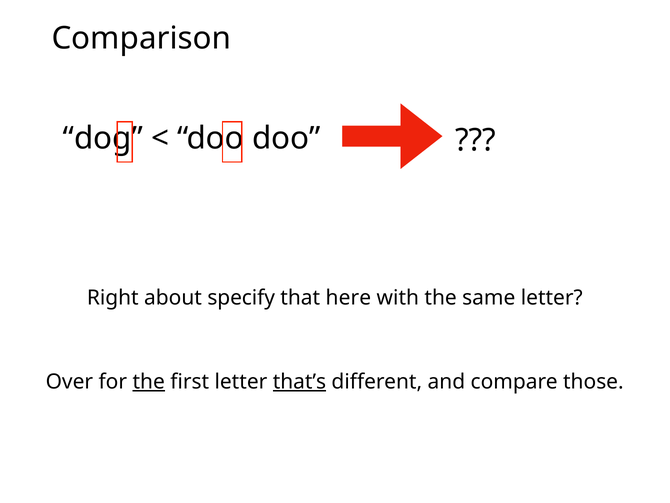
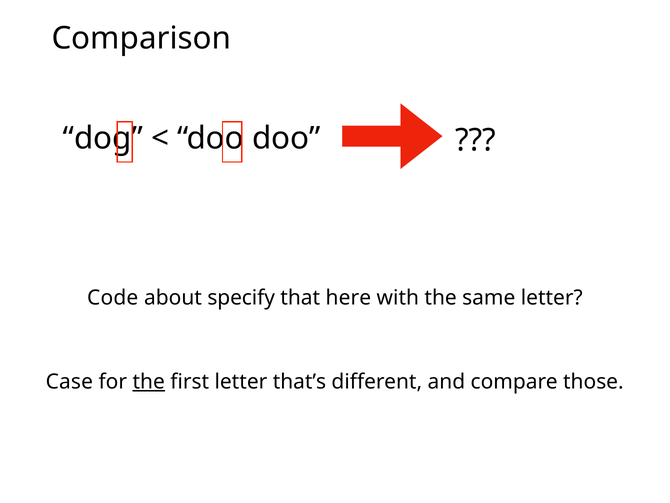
Right: Right -> Code (113, 298)
Over: Over -> Case (69, 381)
that’s underline: present -> none (299, 381)
